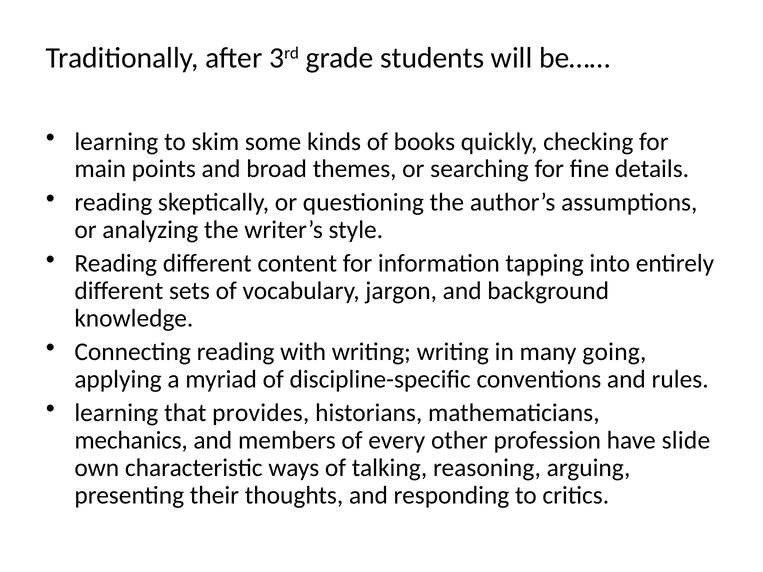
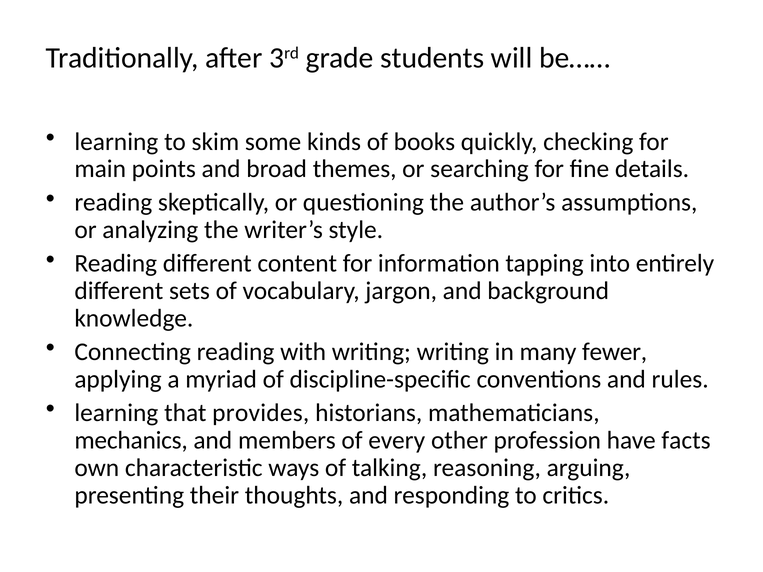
going: going -> fewer (615, 352)
slide: slide -> facts (686, 441)
